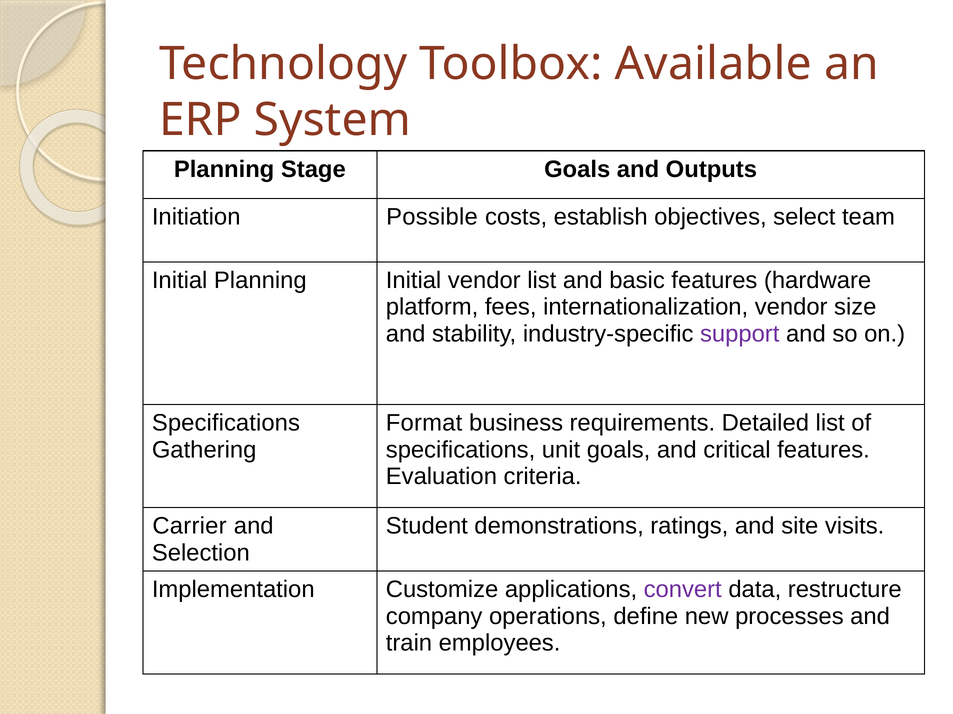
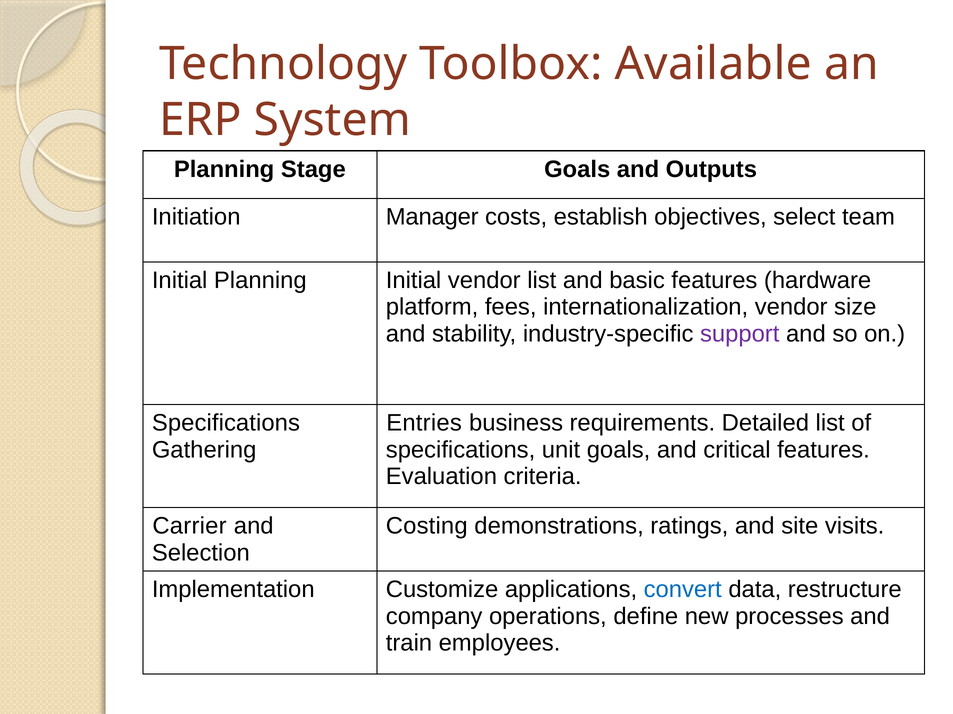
Possible: Possible -> Manager (432, 217)
Format: Format -> Entries (424, 424)
Student: Student -> Costing (427, 527)
convert colour: purple -> blue (683, 590)
